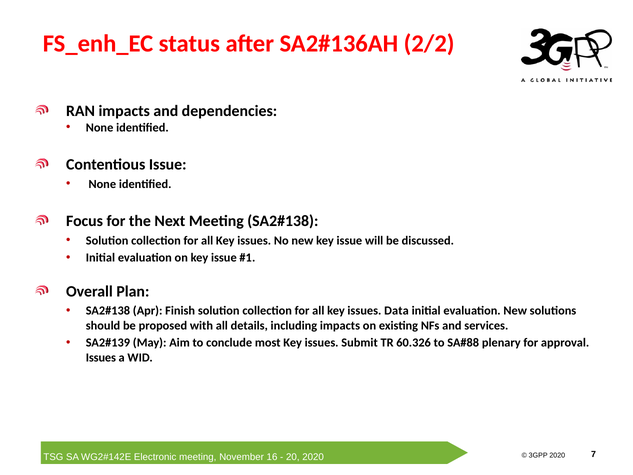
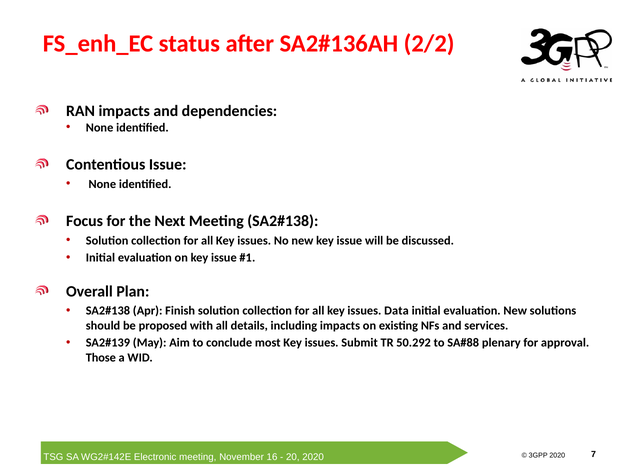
60.326: 60.326 -> 50.292 (414, 343)
Issues: Issues -> Those (101, 357)
